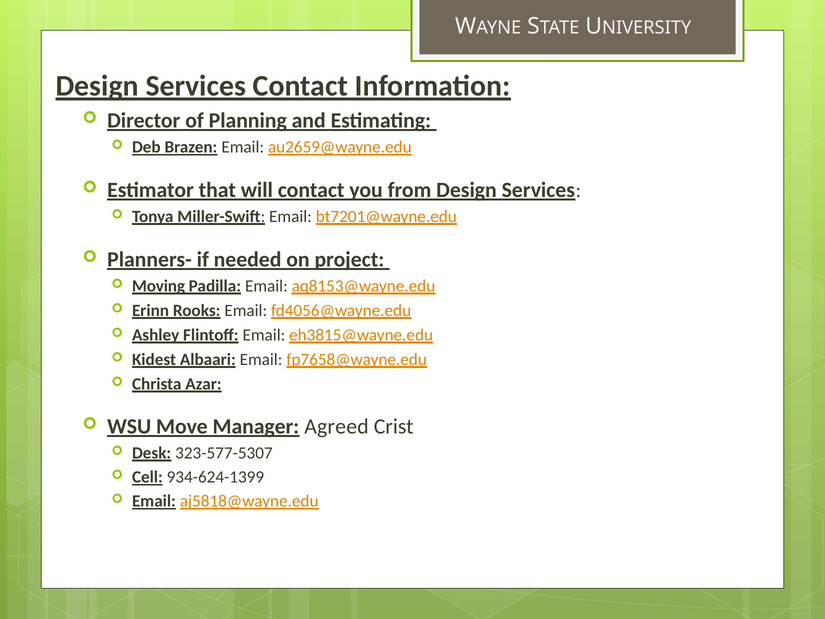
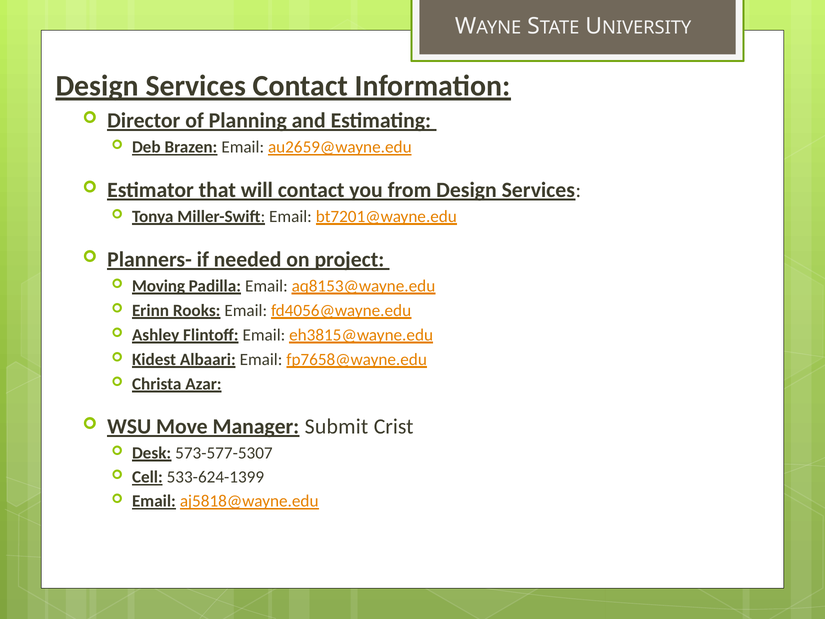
Agreed: Agreed -> Submit (336, 426)
323-577-5307: 323-577-5307 -> 573-577-5307 (224, 453)
934-624-1399: 934-624-1399 -> 533-624-1399 (215, 477)
